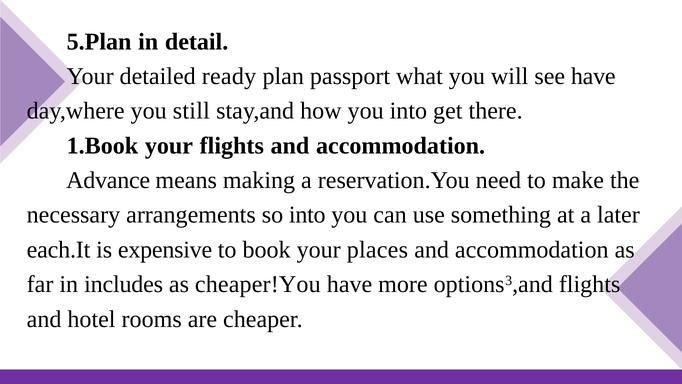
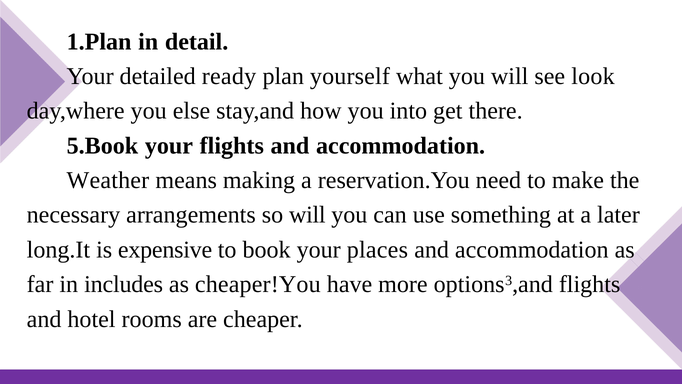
5.Plan: 5.Plan -> 1.Plan (99, 42)
passport: passport -> yourself (350, 76)
see have: have -> look (593, 76)
still: still -> else (191, 111)
1.Book: 1.Book -> 5.Book (102, 146)
Advance: Advance -> Weather (108, 180)
so into: into -> will (307, 215)
each.It: each.It -> long.It (58, 249)
